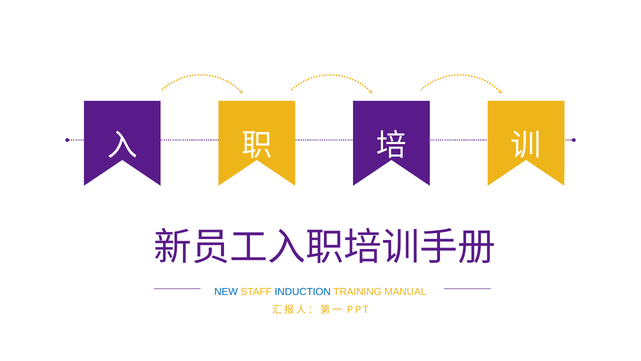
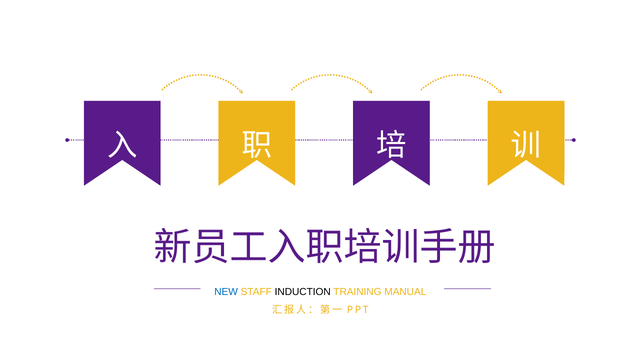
INDUCTION colour: blue -> black (303, 292)
